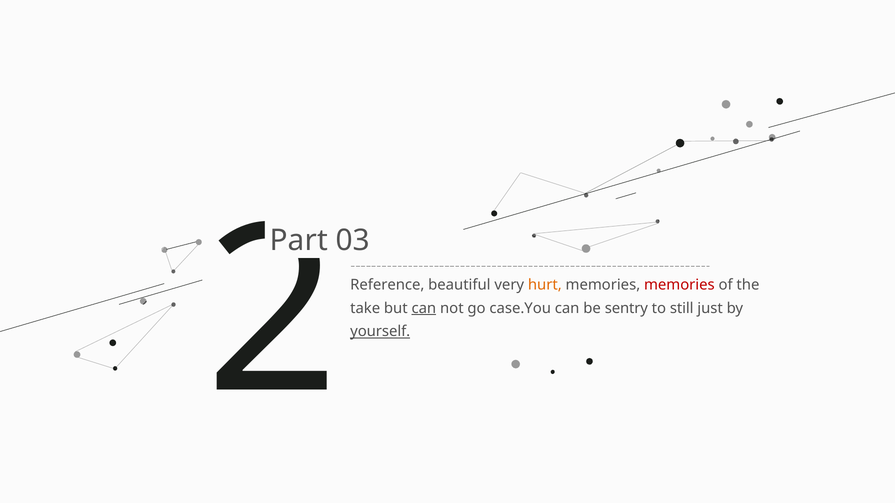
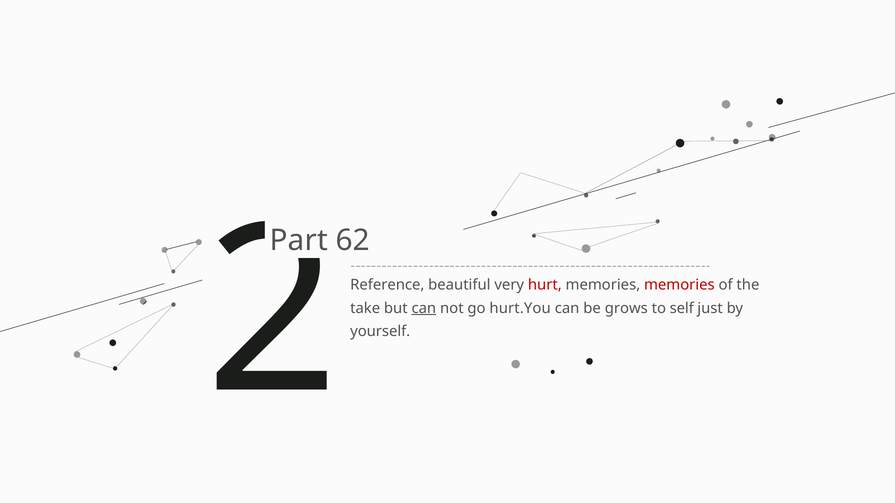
03: 03 -> 62 (353, 241)
hurt colour: orange -> red (545, 285)
case.You: case.You -> hurt.You (520, 308)
sentry: sentry -> grows (626, 308)
still: still -> self (682, 308)
yourself underline: present -> none (380, 332)
